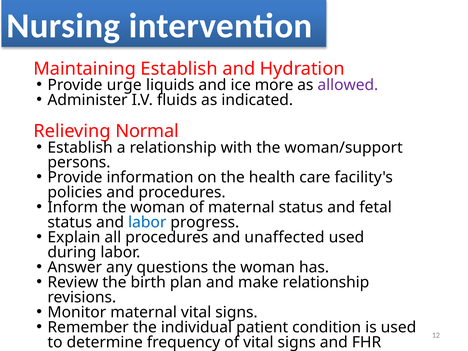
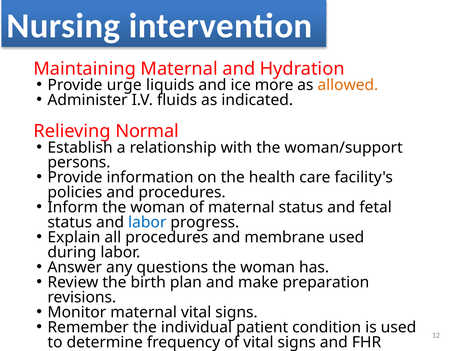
Maintaining Establish: Establish -> Maternal (179, 69)
allowed colour: purple -> orange (348, 85)
unaffected: unaffected -> membrane (285, 237)
make relationship: relationship -> preparation (326, 282)
